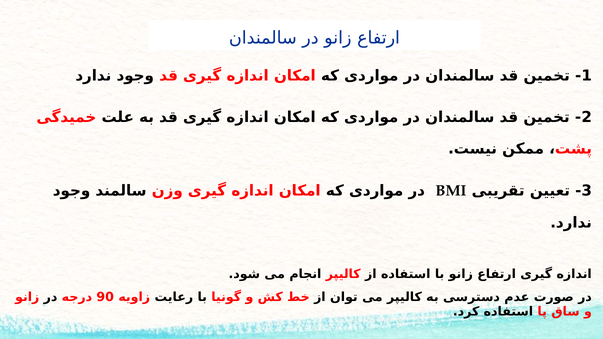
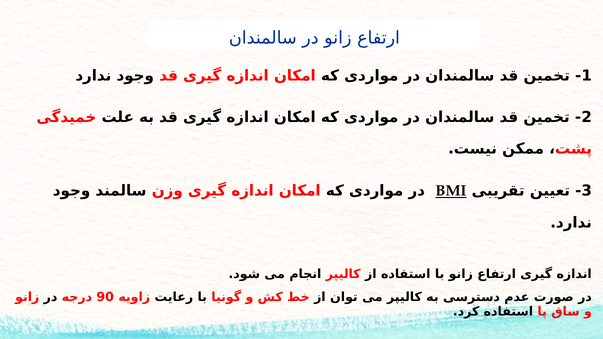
BMI underline: none -> present (451, 191)
